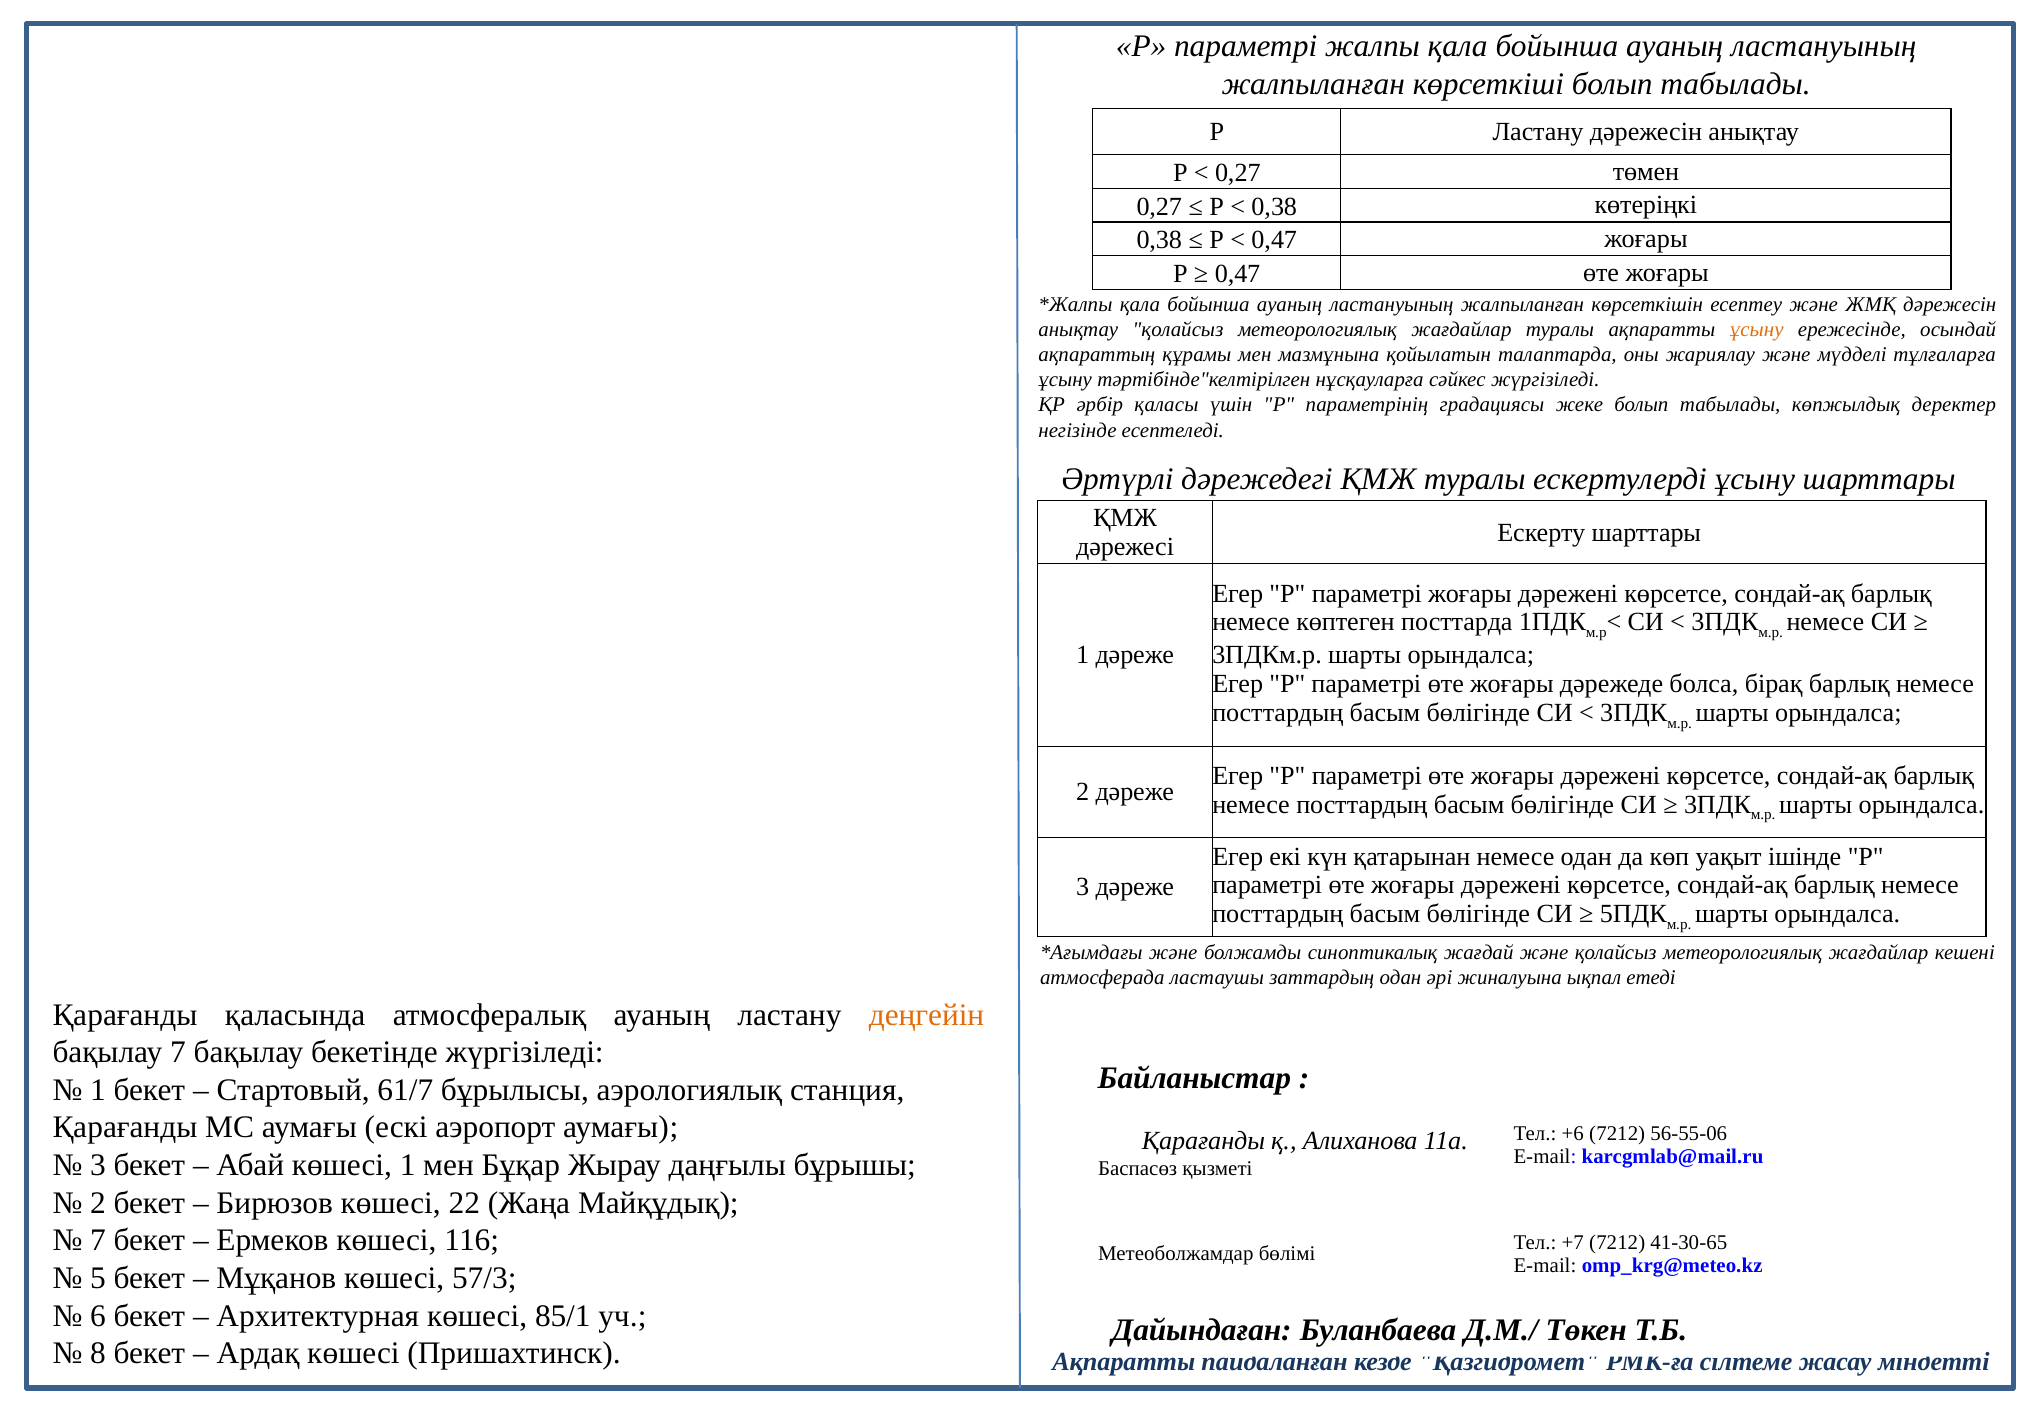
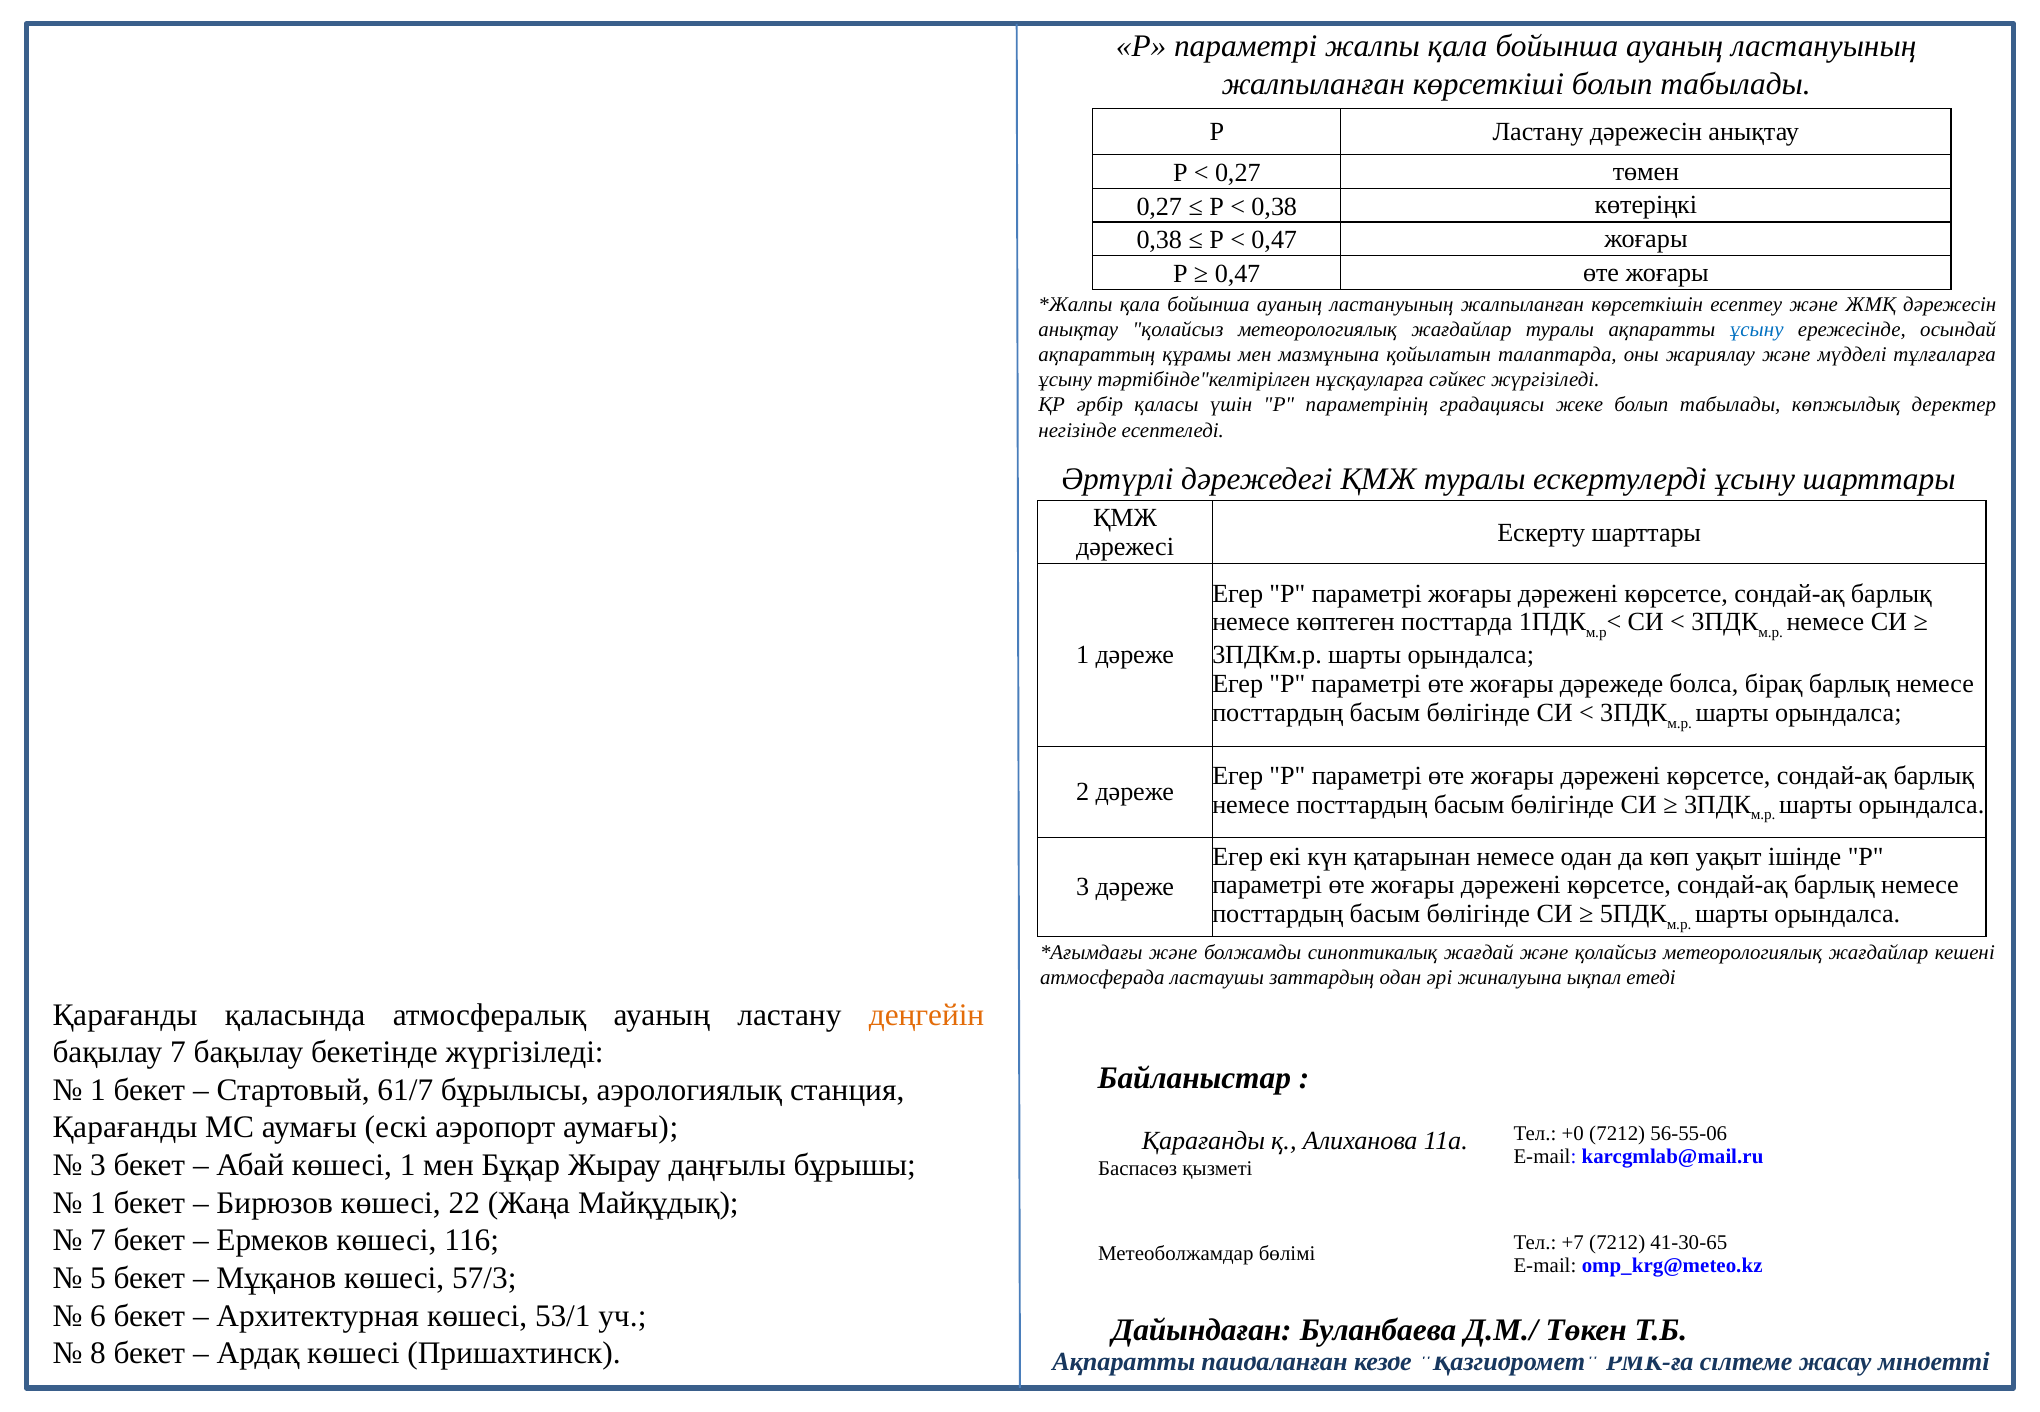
ұсыну colour: orange -> blue (1757, 330)
+6: +6 -> +0 (1573, 1134)
2: 2 -> 1 (98, 1203)
85/1: 85/1 -> 53/1 (563, 1316)
